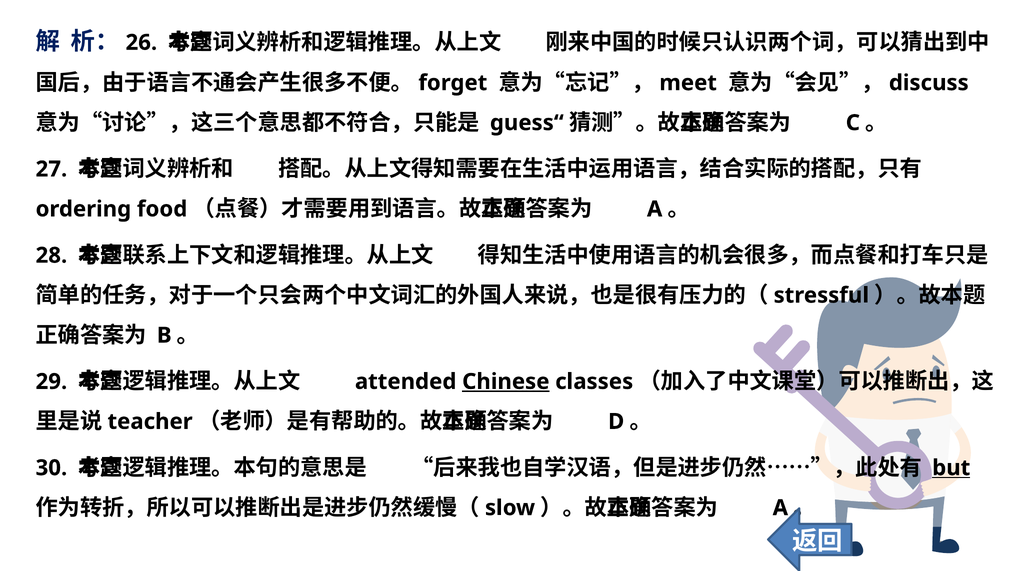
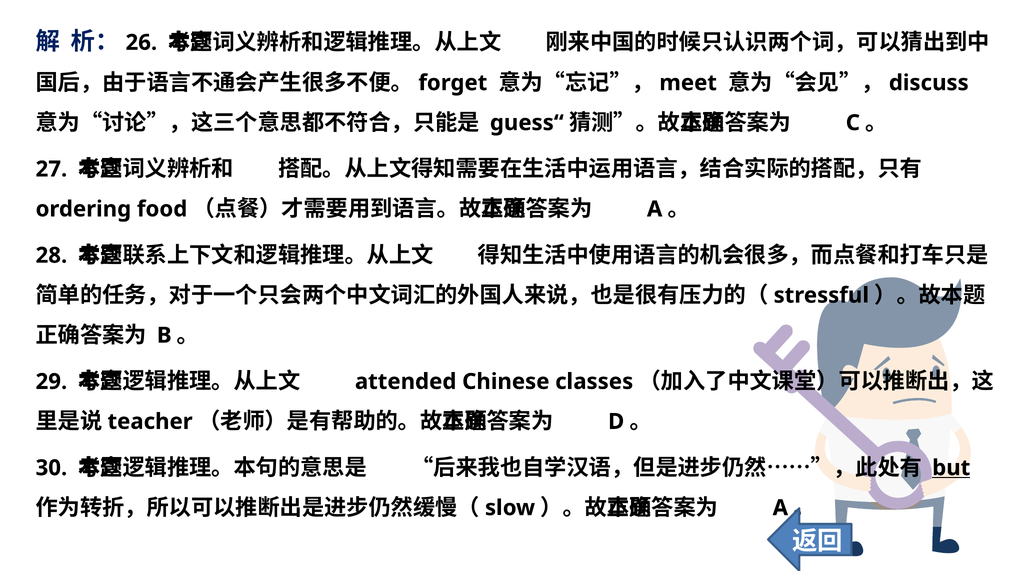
Chinese underline: present -> none (506, 382)
